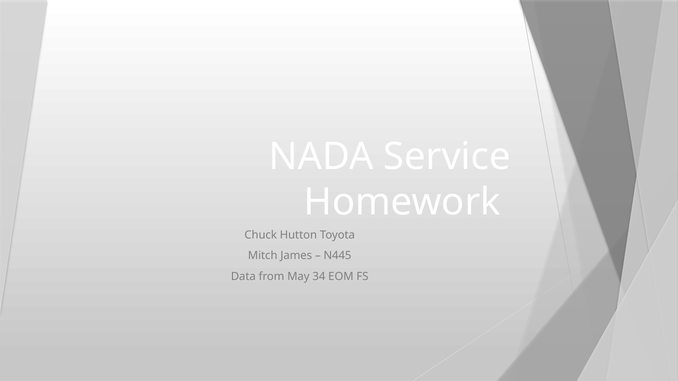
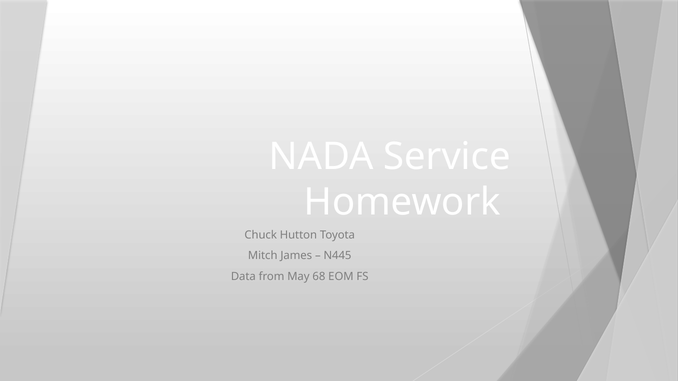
34: 34 -> 68 (319, 277)
